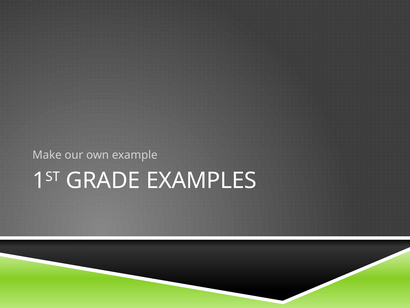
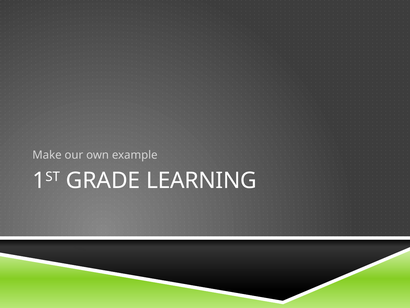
EXAMPLES: EXAMPLES -> LEARNING (201, 180)
